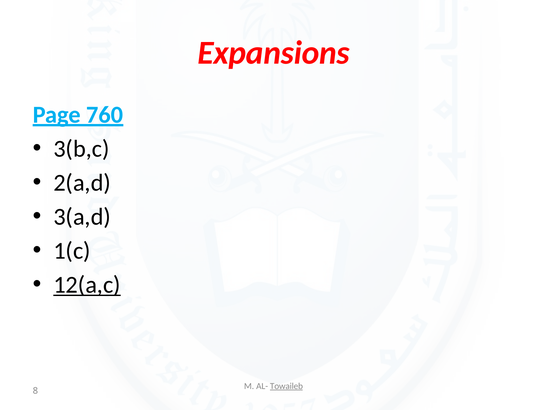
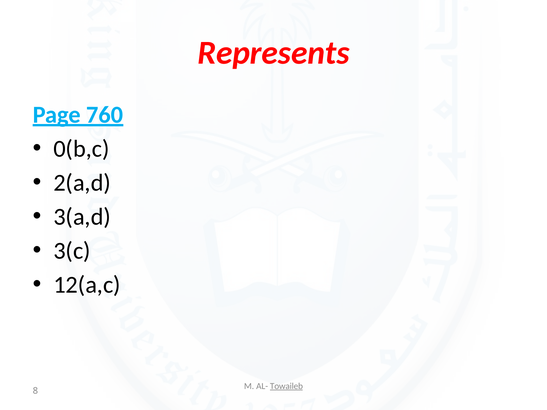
Expansions: Expansions -> Represents (273, 53)
3(b,c: 3(b,c -> 0(b,c (81, 149)
1(c: 1(c -> 3(c (72, 251)
12(a,c underline: present -> none (87, 285)
